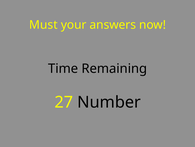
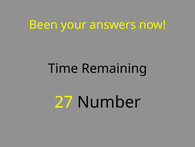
Must: Must -> Been (43, 25)
